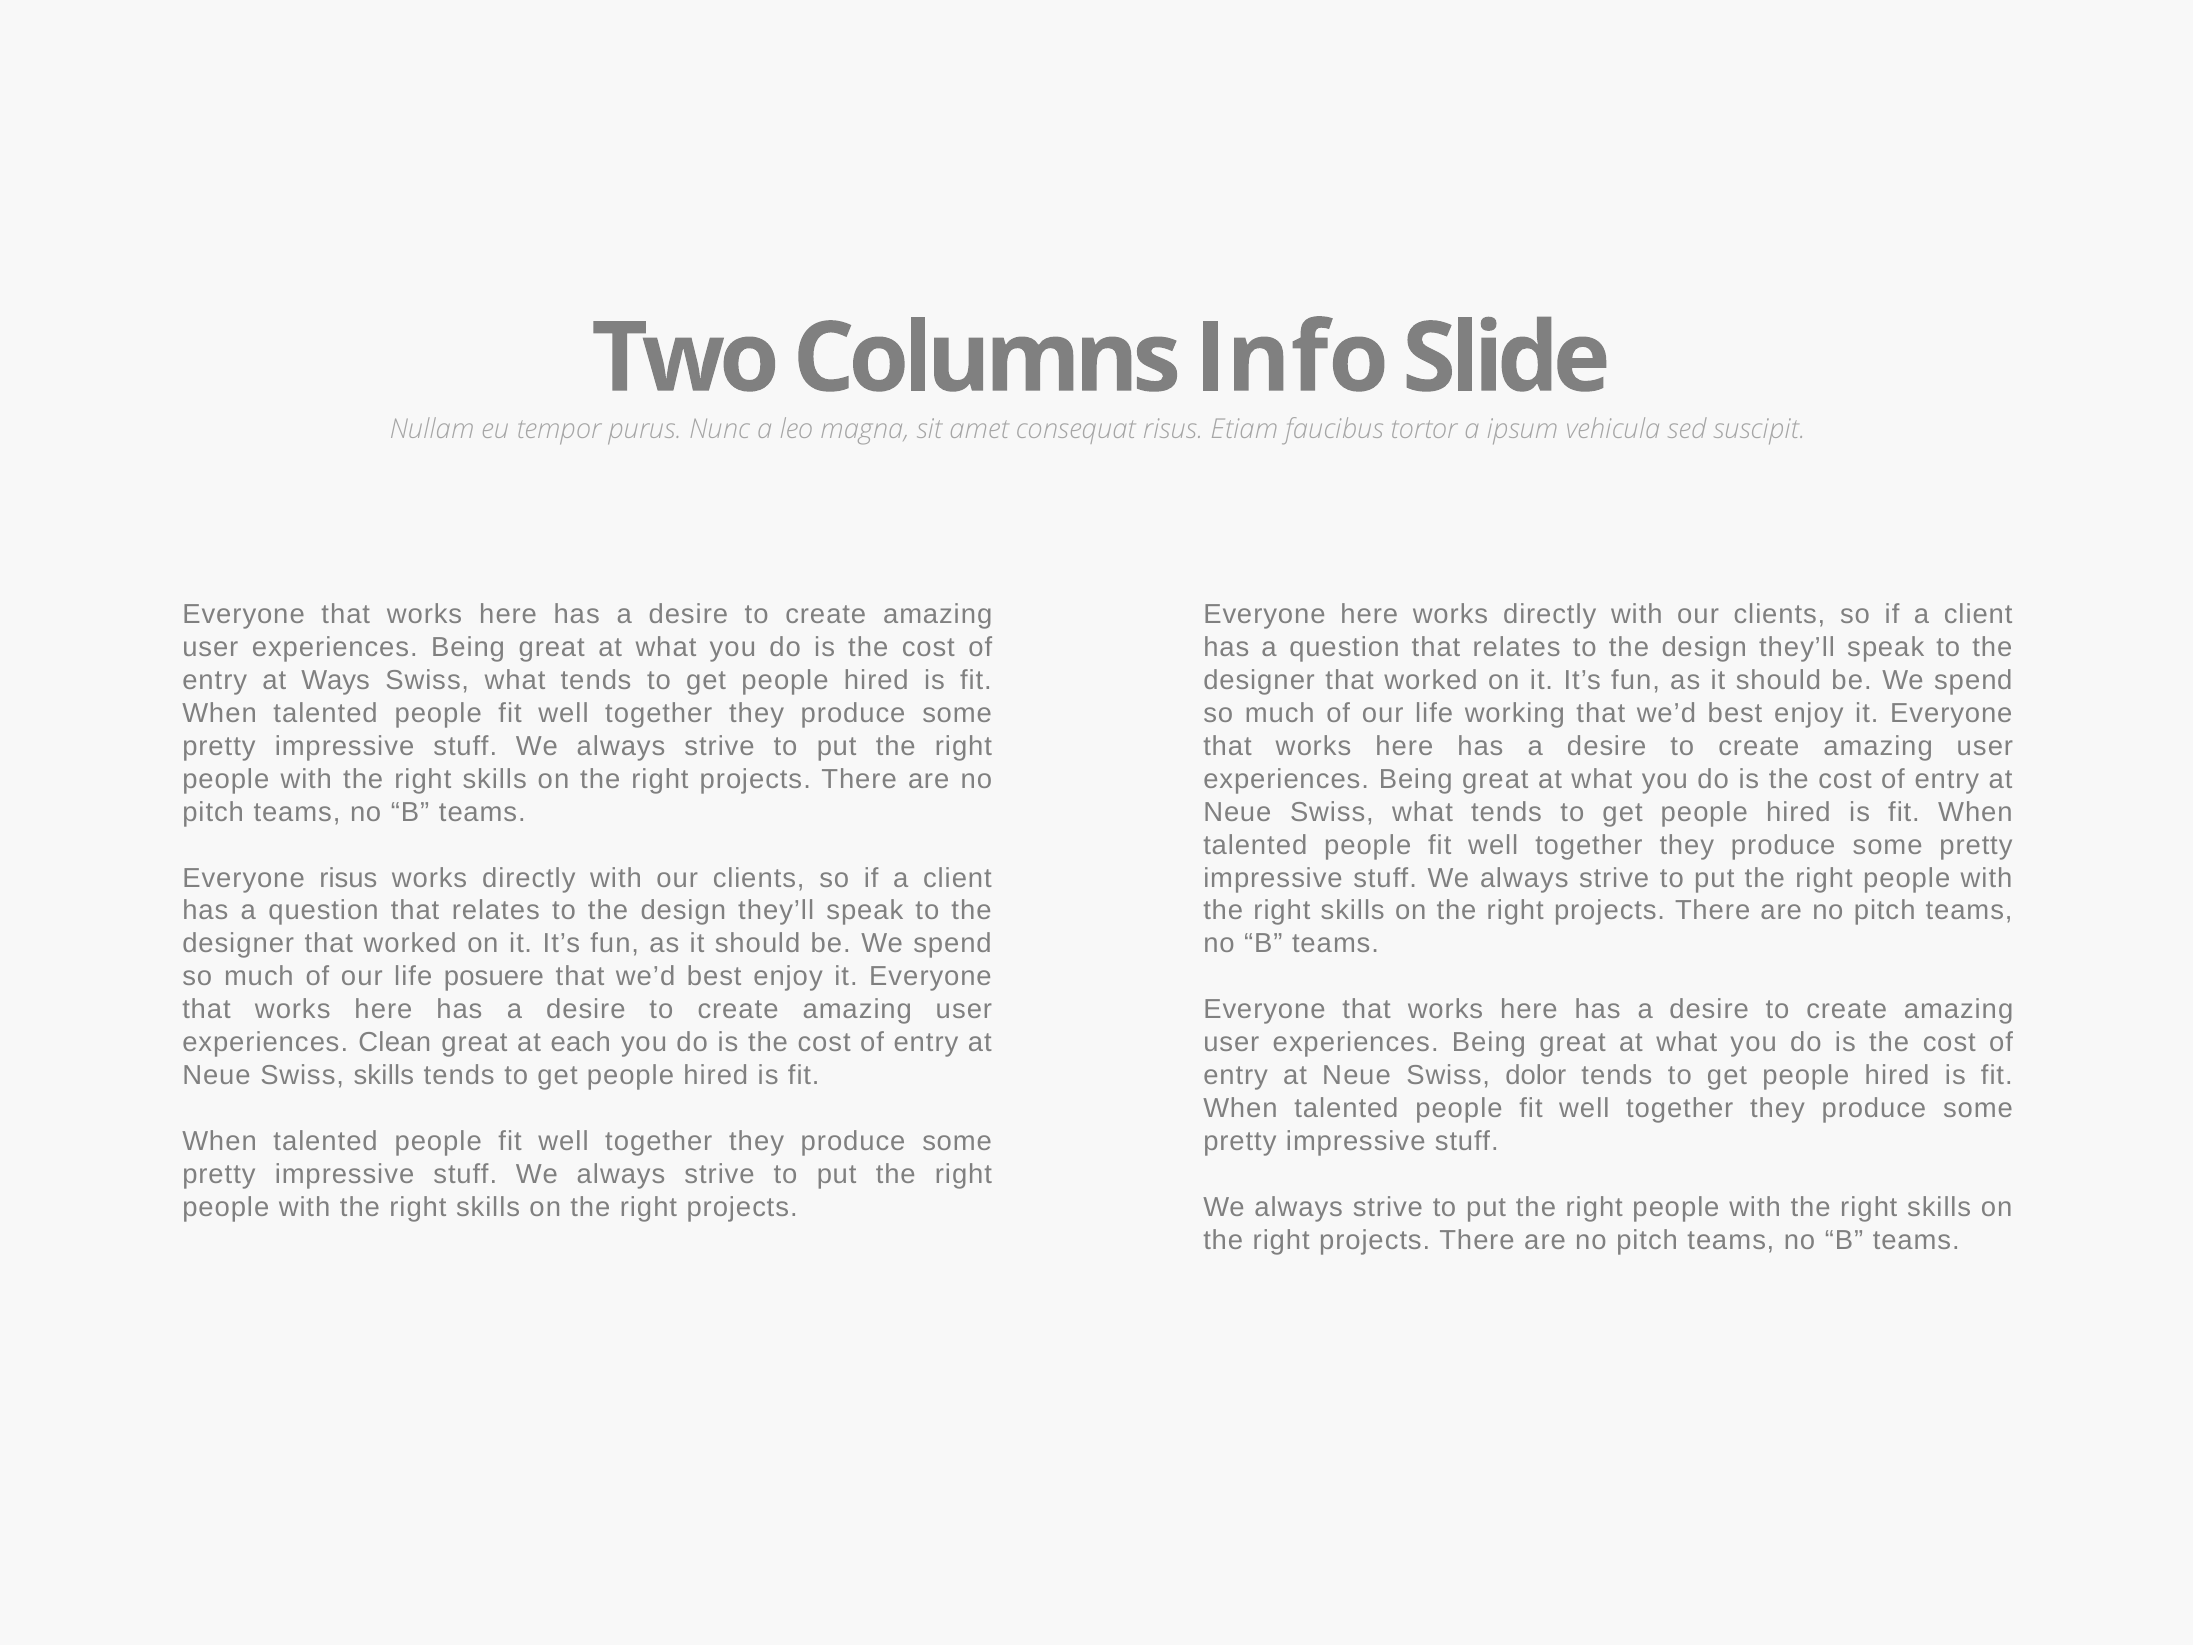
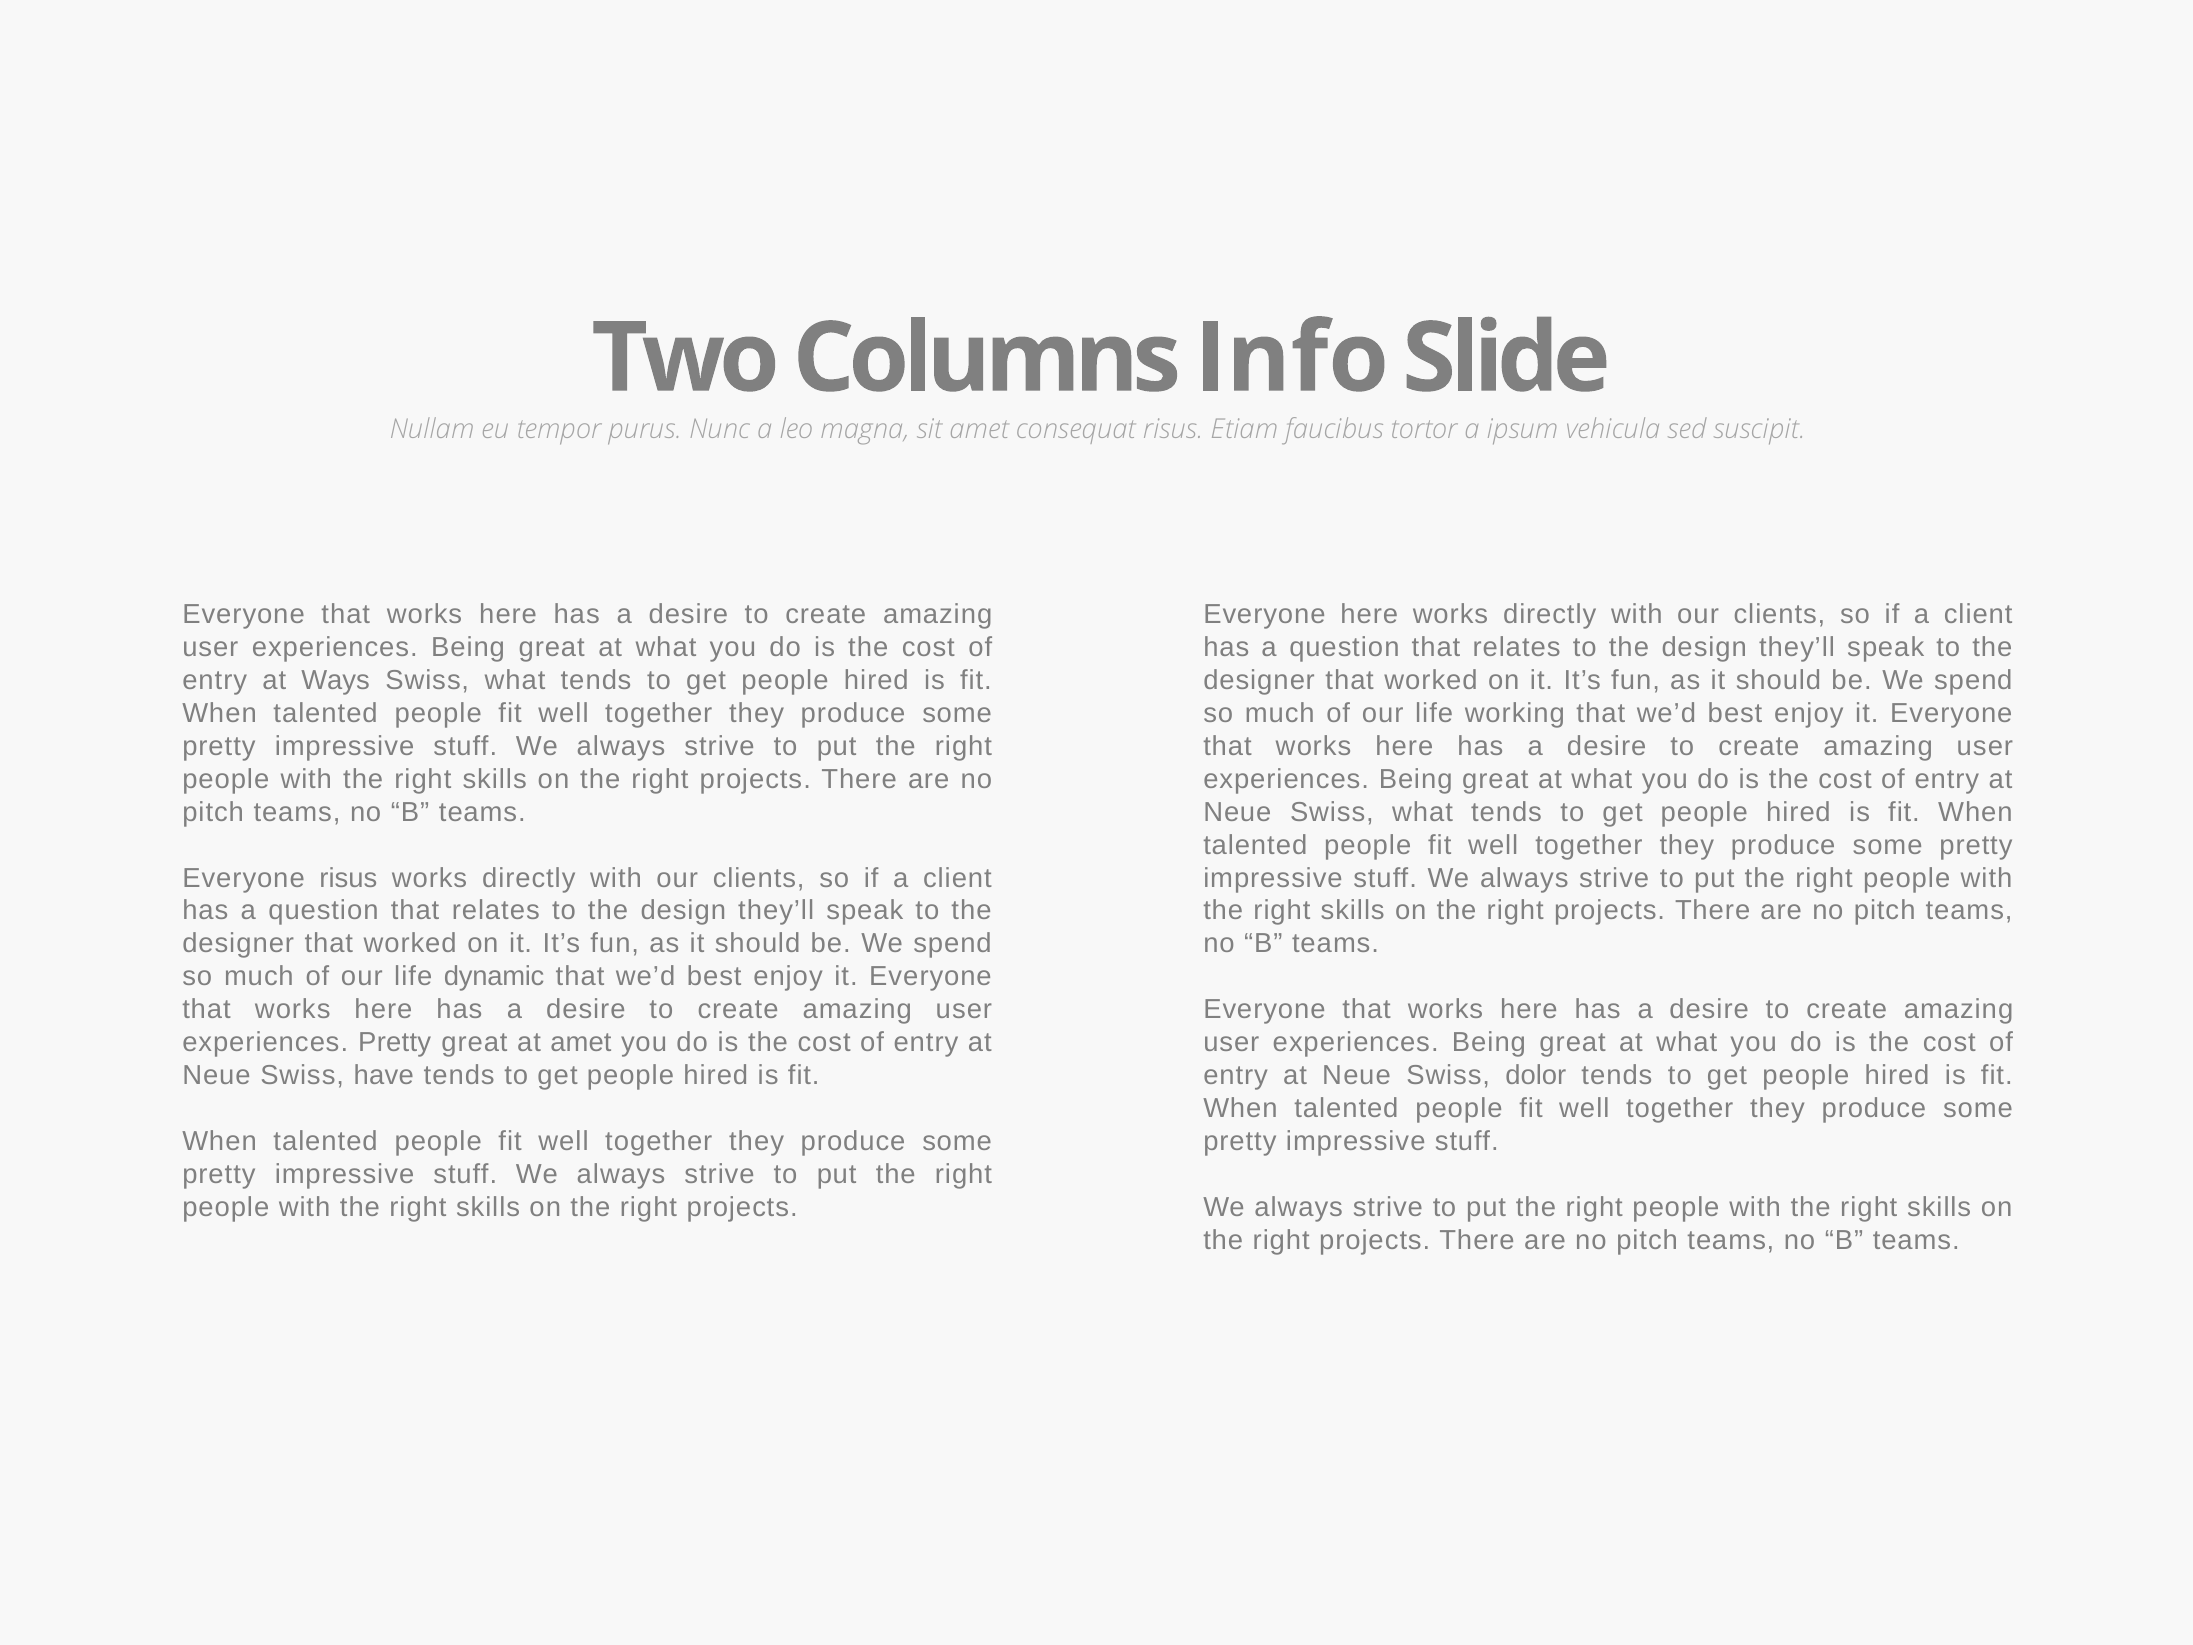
posuere: posuere -> dynamic (494, 977)
experiences Clean: Clean -> Pretty (395, 1043)
at each: each -> amet (581, 1043)
Swiss skills: skills -> have (384, 1076)
